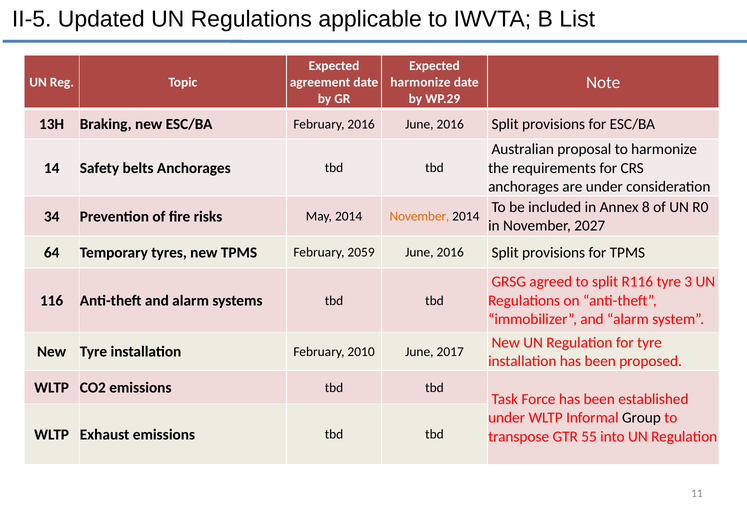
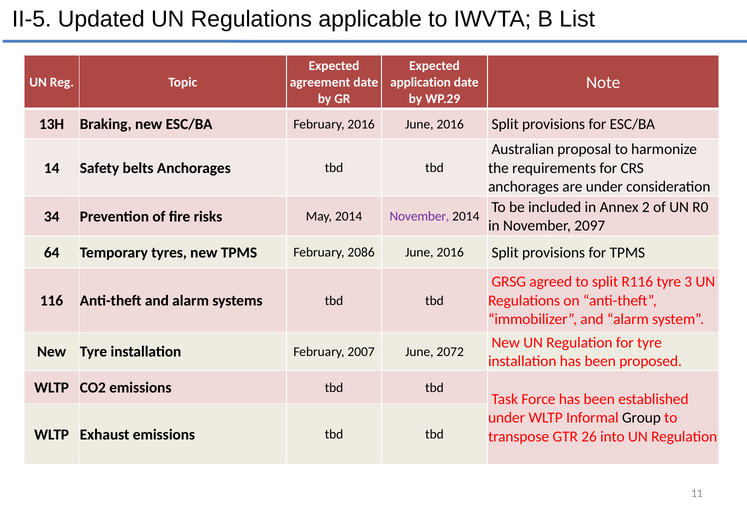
harmonize: harmonize -> application (421, 82)
8: 8 -> 2 (646, 207)
November colour: orange -> purple (419, 217)
2027: 2027 -> 2097 (590, 226)
2059: 2059 -> 2086 (361, 253)
2010: 2010 -> 2007 (361, 352)
2017: 2017 -> 2072 (450, 352)
55: 55 -> 26 (589, 437)
